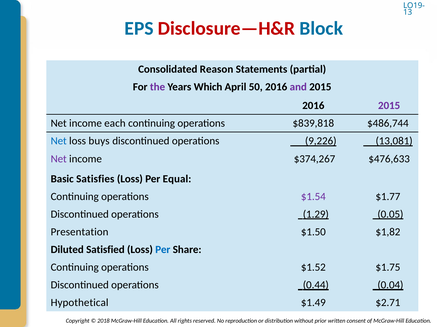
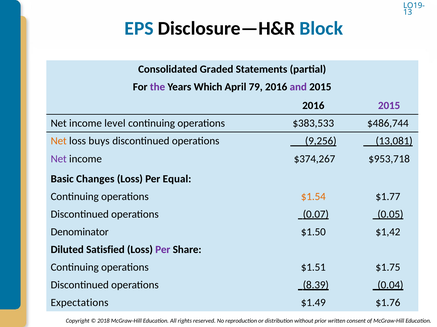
Disclosure—H&R colour: red -> black (227, 28)
Reason: Reason -> Graded (217, 69)
50: 50 -> 79 (256, 87)
each: each -> level (115, 124)
$839,818: $839,818 -> $383,533 (313, 124)
Net colour: blue -> orange (59, 141)
9,226: 9,226 -> 9,256 (321, 141)
$476,633: $476,633 -> $953,718 (389, 159)
Satisfies: Satisfies -> Changes (95, 179)
$1.54 colour: purple -> orange (313, 197)
1.29: 1.29 -> 0.07 (316, 215)
Presentation: Presentation -> Denominator (80, 232)
$1,82: $1,82 -> $1,42 (388, 232)
Per colour: blue -> purple (163, 250)
$1.52: $1.52 -> $1.51 (313, 268)
0.44: 0.44 -> 8.39 (316, 286)
Hypothetical: Hypothetical -> Expectations (80, 303)
$2.71: $2.71 -> $1.76 (388, 303)
